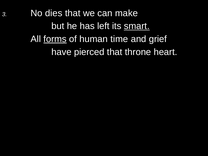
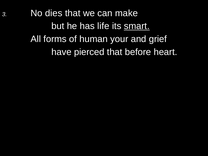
left: left -> life (103, 26)
forms underline: present -> none (55, 39)
time: time -> your (119, 39)
throne: throne -> before (138, 52)
